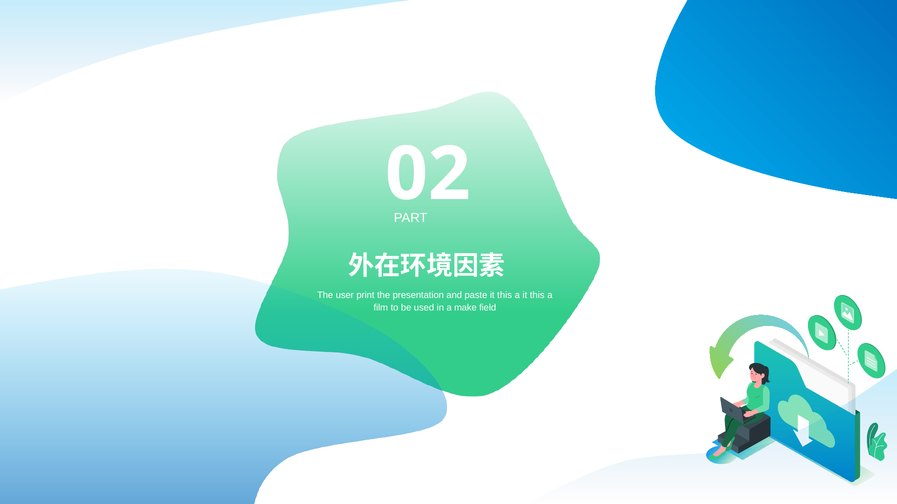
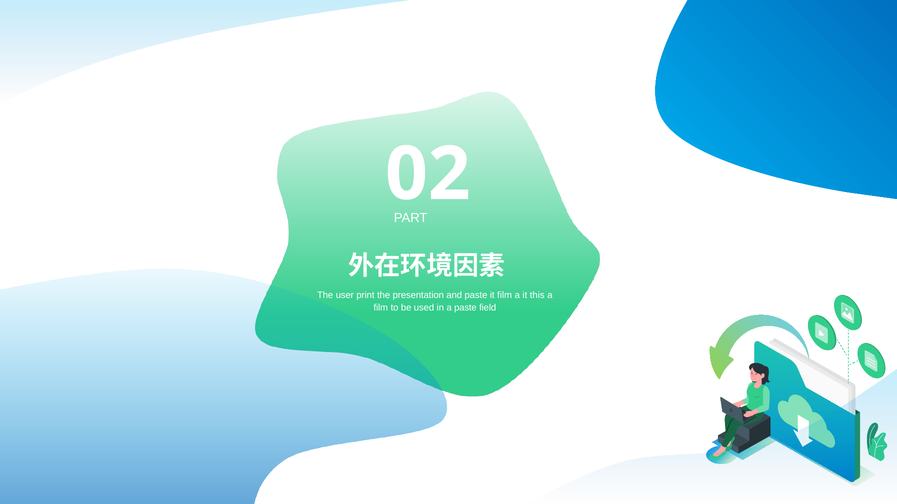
this: this -> film (505, 295)
a make: make -> paste (465, 308)
